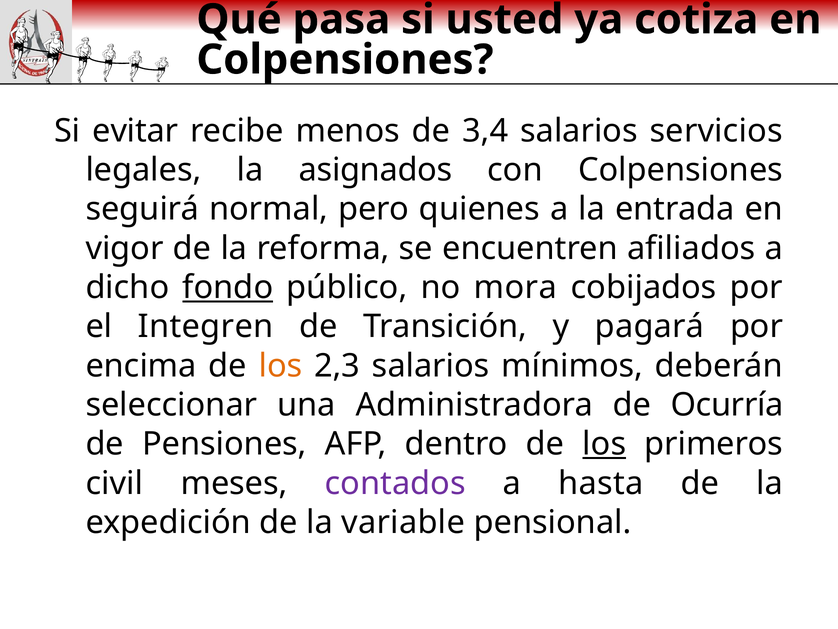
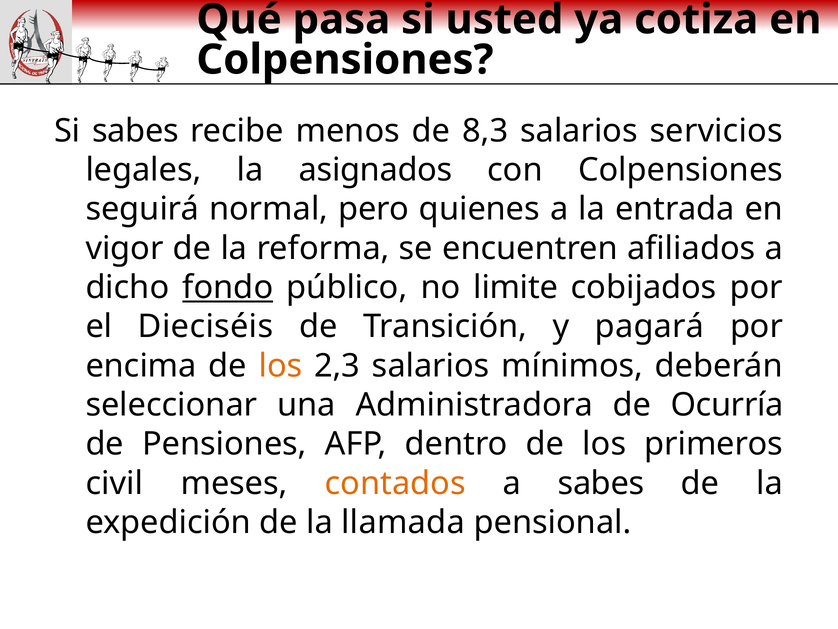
Si evitar: evitar -> sabes (135, 131)
3,4: 3,4 -> 8,3 (485, 131)
mora: mora -> limite (516, 287)
Integren: Integren -> Dieciséis (206, 326)
los underline: present -> none (604, 444)
contados colour: purple -> orange (395, 483)
a hasta: hasta -> sabes (601, 483)
variable: variable -> llamada (403, 522)
